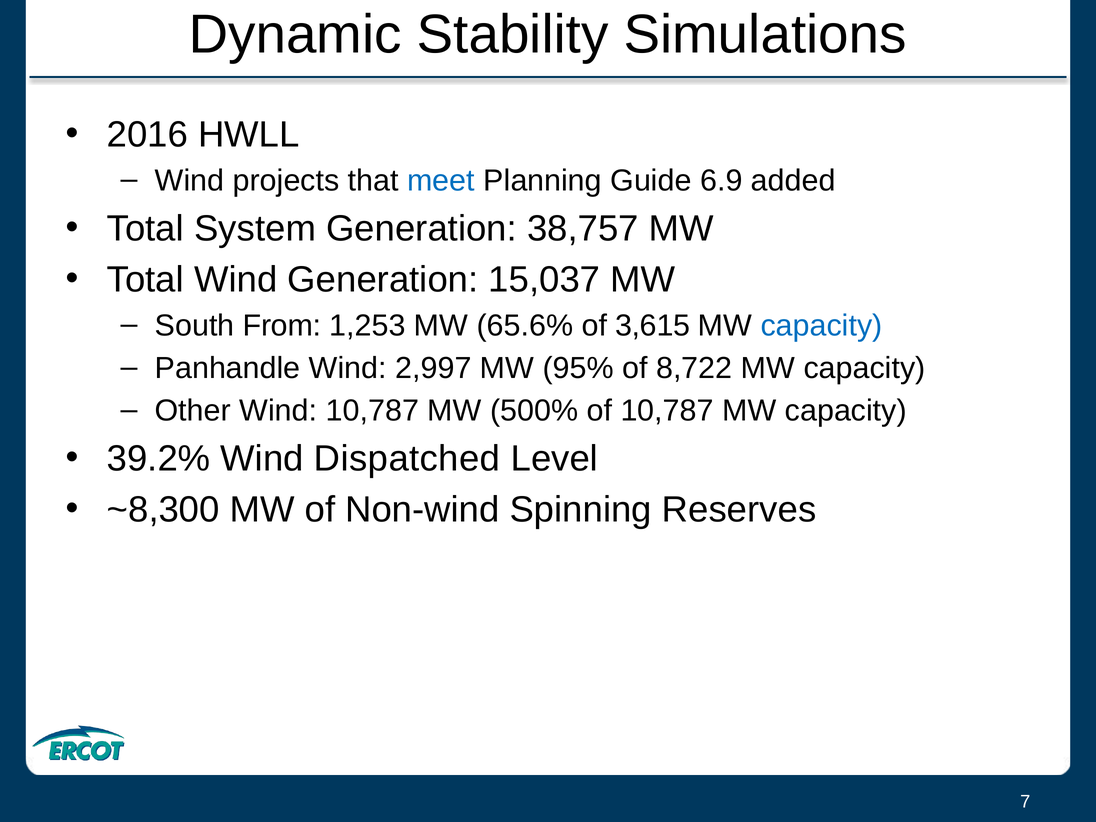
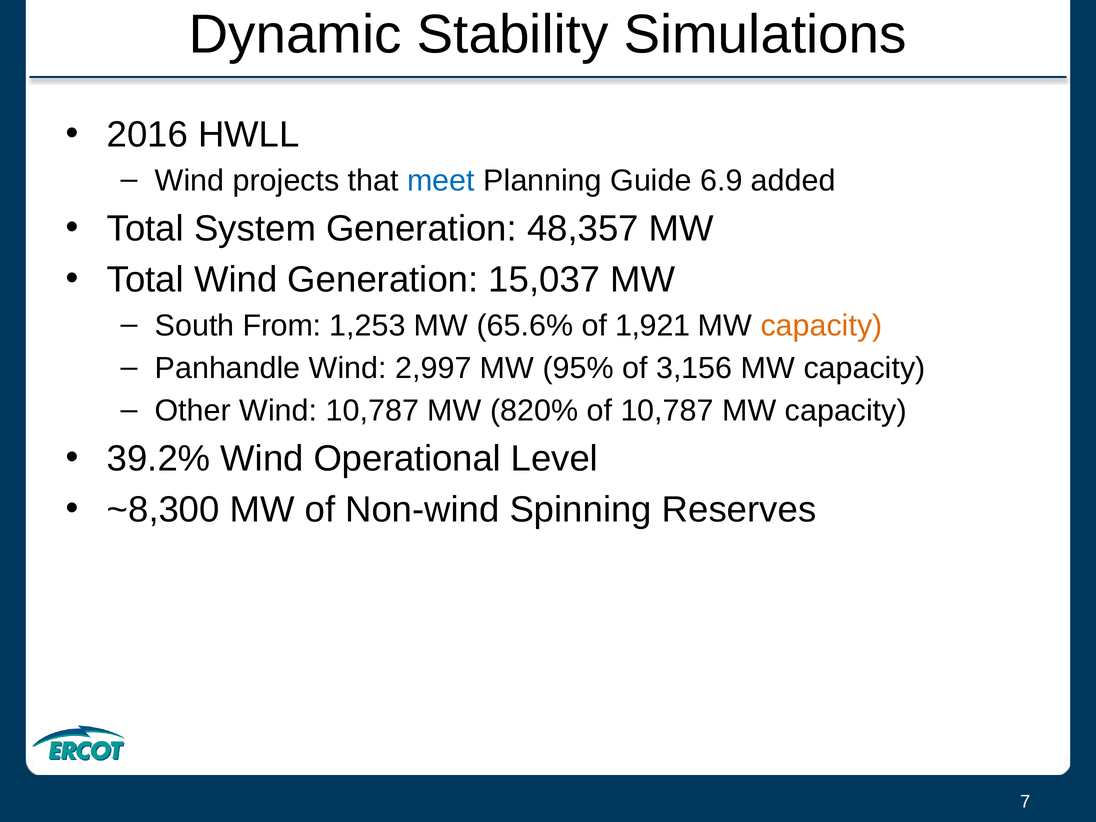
38,757: 38,757 -> 48,357 (583, 229)
3,615: 3,615 -> 1,921 (653, 326)
capacity colour: blue -> orange (822, 326)
8,722: 8,722 -> 3,156 (694, 368)
500%: 500% -> 820% (534, 411)
Dispatched: Dispatched -> Operational (407, 459)
